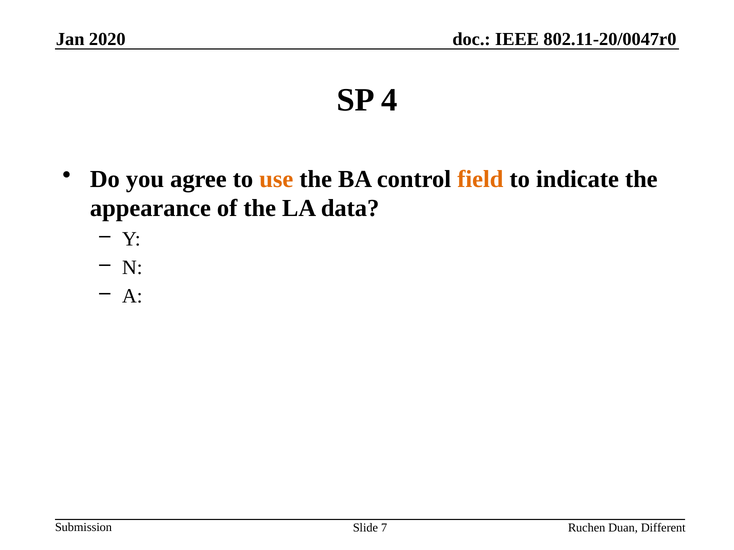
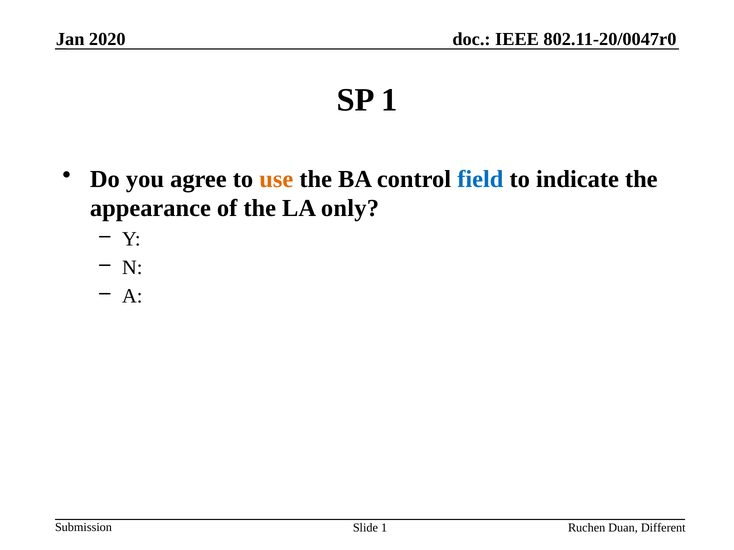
SP 4: 4 -> 1 (389, 100)
field colour: orange -> blue (480, 179)
data: data -> only (350, 208)
Slide 7: 7 -> 1 (384, 528)
